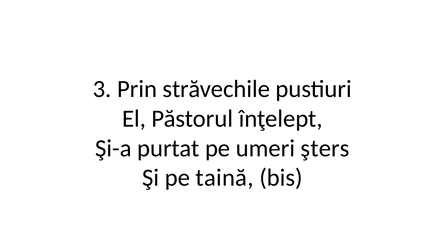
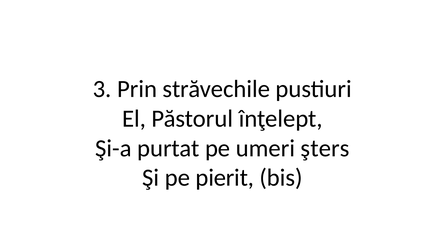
taină: taină -> pierit (225, 178)
